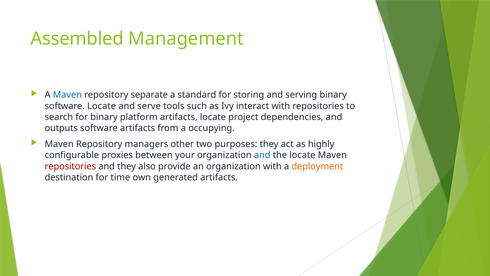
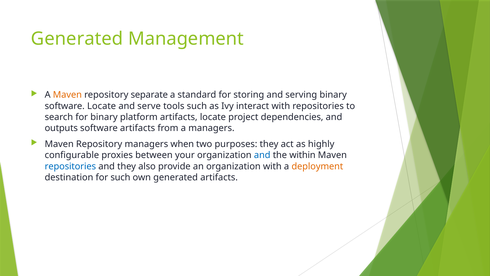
Assembled: Assembled -> Generated (77, 39)
Maven colour: blue -> orange (67, 95)
a occupying: occupying -> managers (211, 128)
other: other -> when (182, 144)
the locate: locate -> within (302, 155)
repositories colour: red -> blue (70, 166)
for time: time -> such (120, 177)
